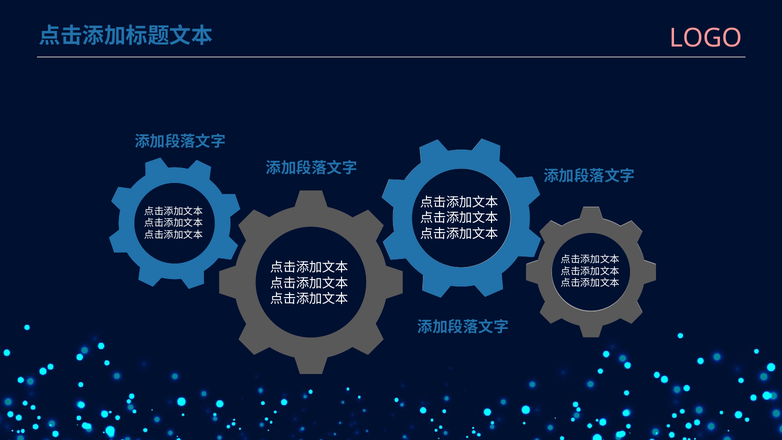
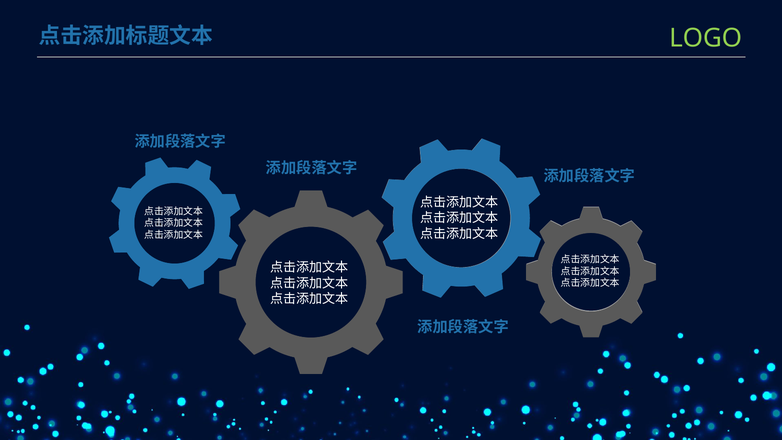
LOGO colour: pink -> light green (706, 38)
